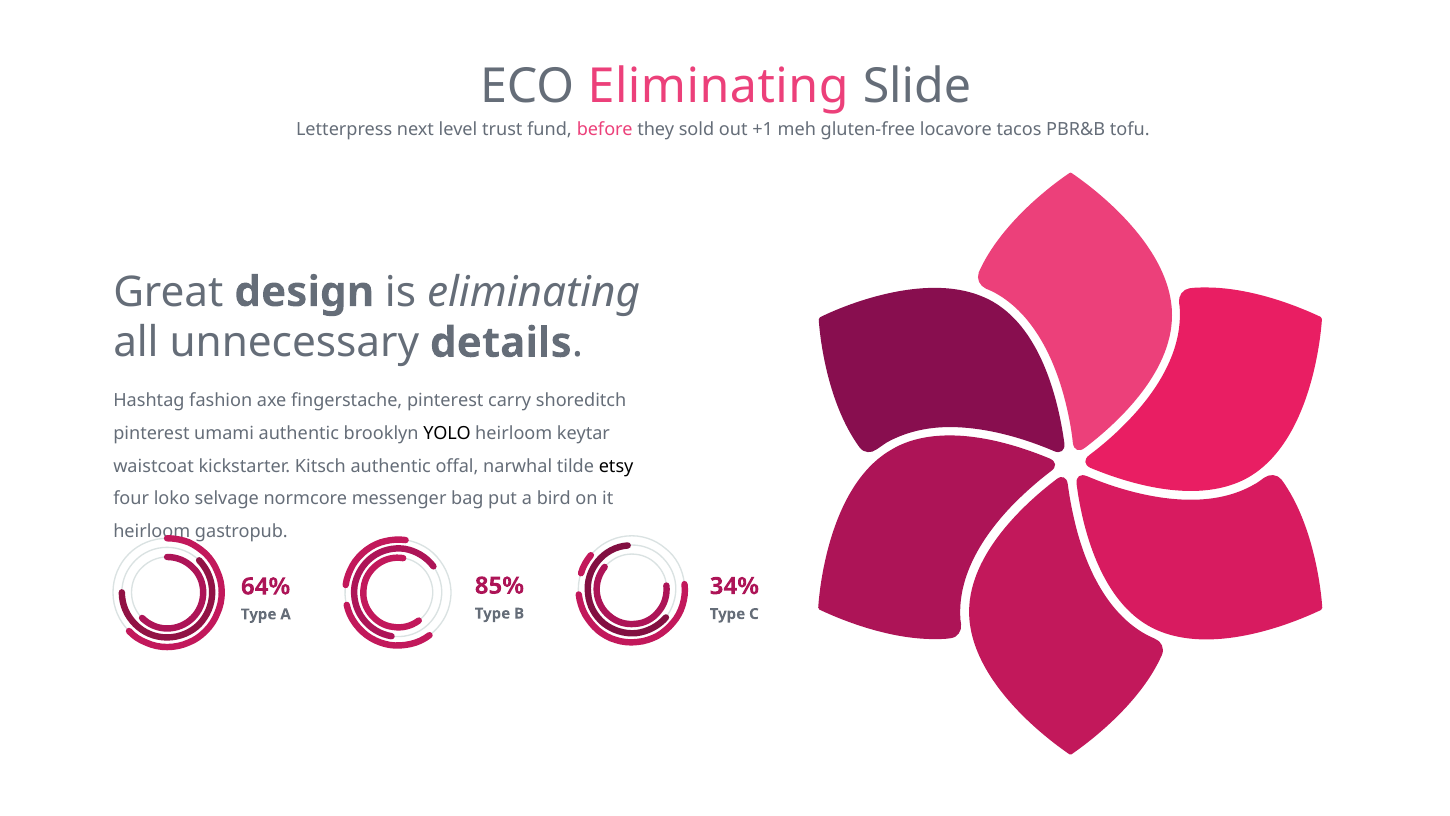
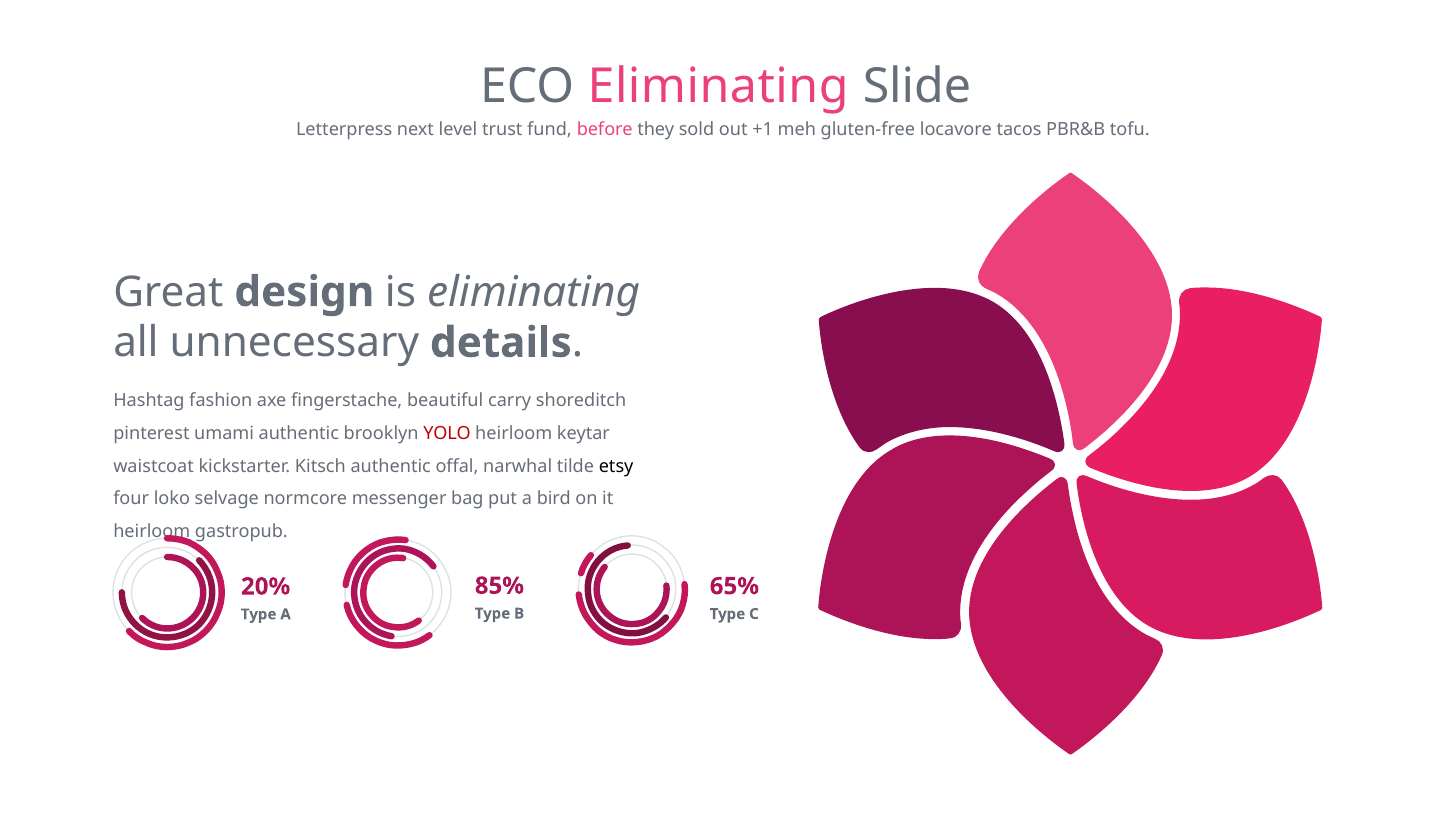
fingerstache pinterest: pinterest -> beautiful (445, 401)
YOLO colour: black -> red (447, 433)
34%: 34% -> 65% (734, 586)
64%: 64% -> 20% (266, 586)
